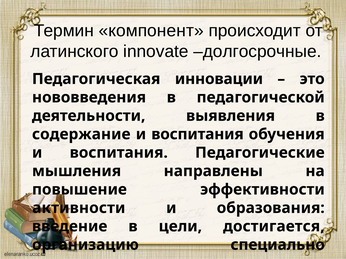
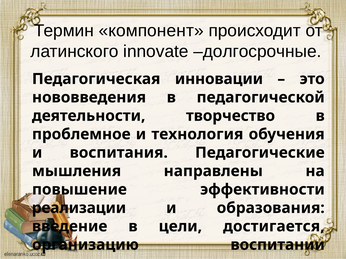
выявления: выявления -> творчество (231, 116)
содержание: содержание -> проблемное (81, 134)
воспитания: воспитания -> технология (197, 134)
активности: активности -> реализации (79, 208)
специально: специально -> воспитании (278, 245)
